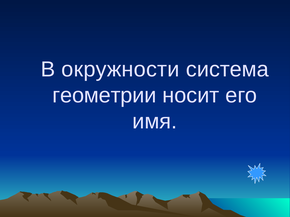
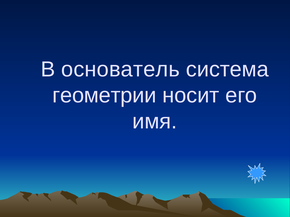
окружности: окружности -> основатель (120, 69)
